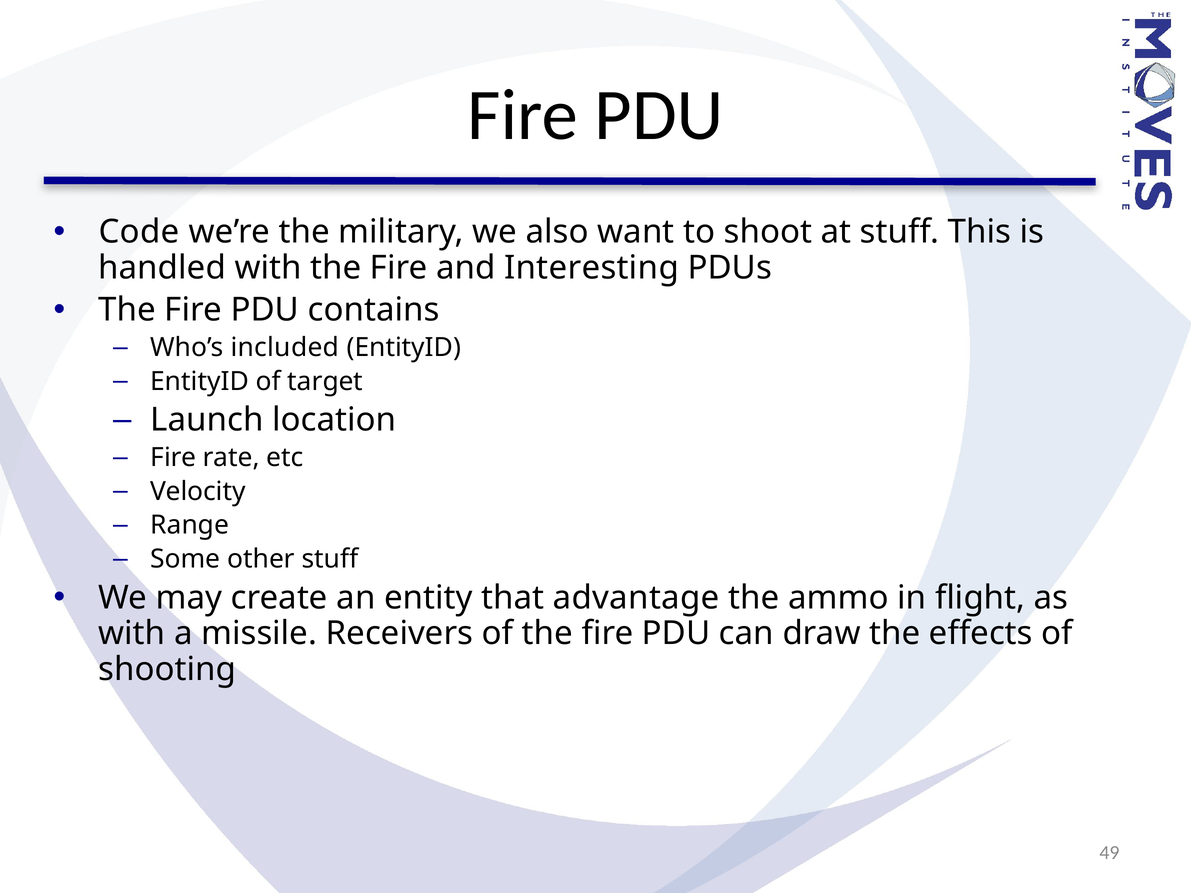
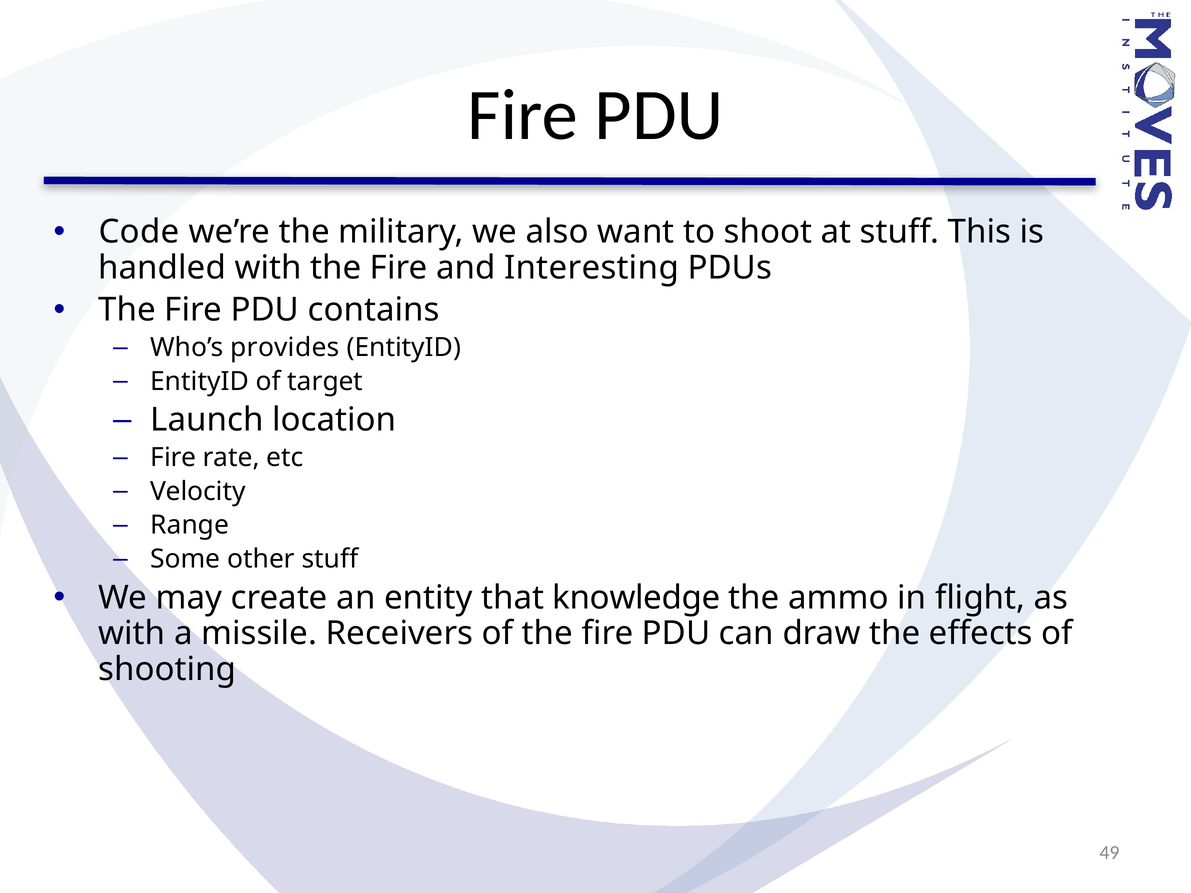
included: included -> provides (285, 348)
advantage: advantage -> knowledge (636, 598)
